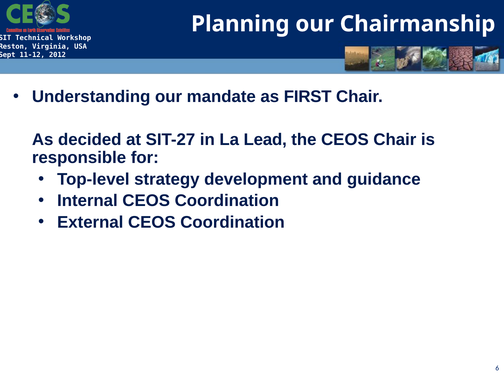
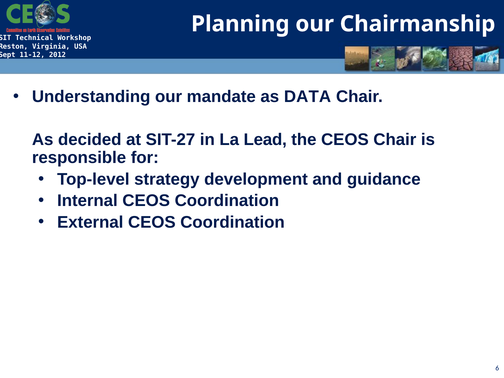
FIRST: FIRST -> DATA (308, 97)
